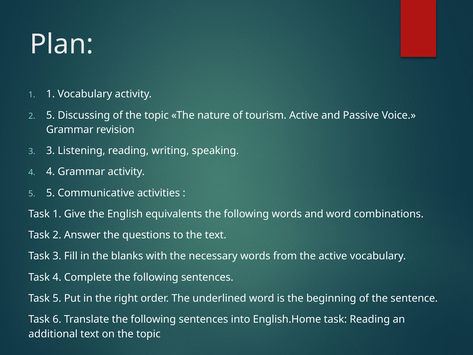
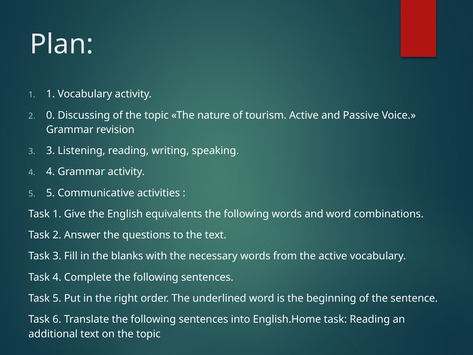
2 5: 5 -> 0 (51, 115)
